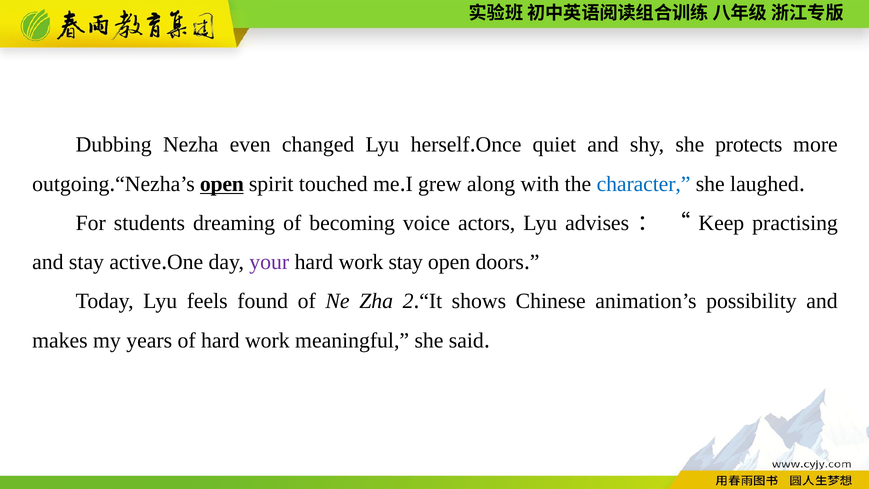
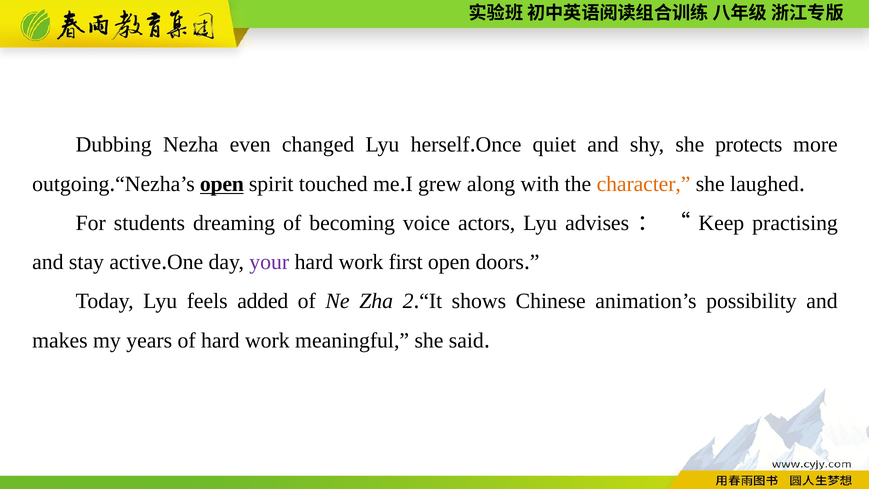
character colour: blue -> orange (644, 184)
work stay: stay -> first (406, 262)
found: found -> added (263, 301)
